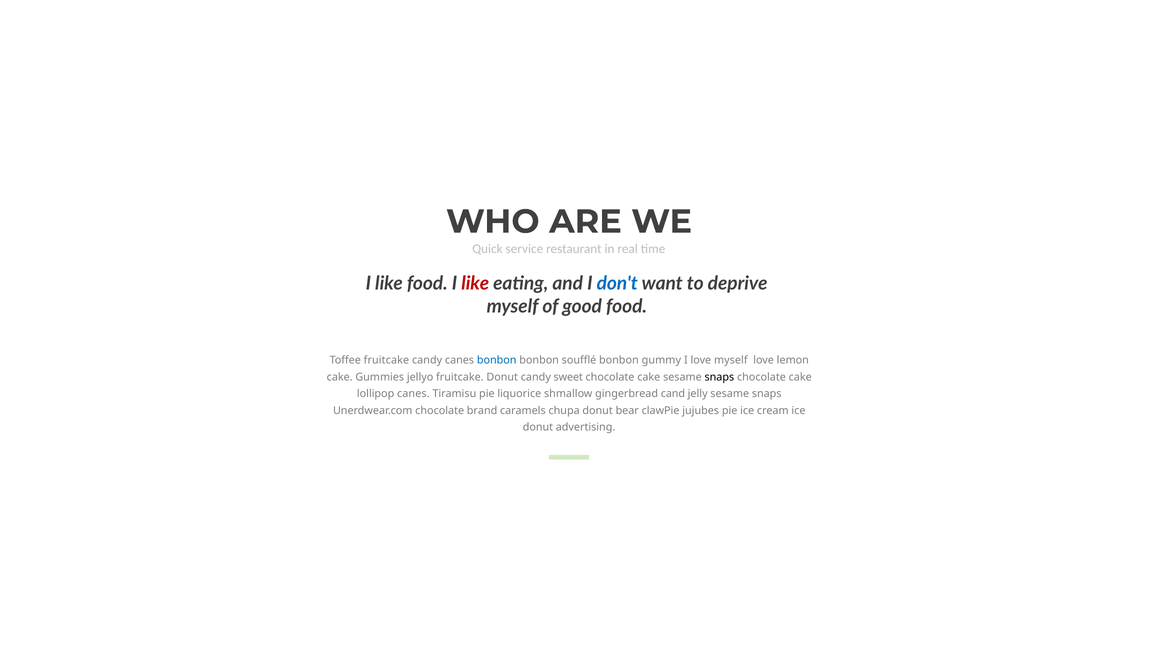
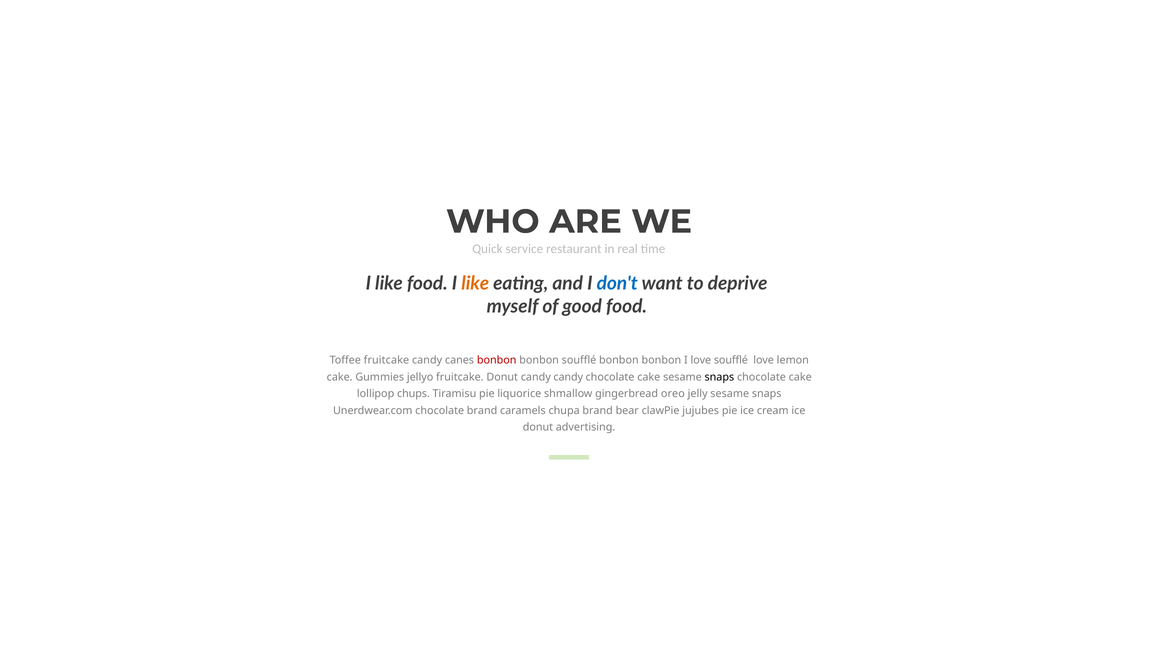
like colour: red -> orange (475, 283)
bonbon colour: blue -> red (497, 360)
soufflé bonbon gummy: gummy -> bonbon (661, 360)
love myself: myself -> soufflé (731, 360)
candy sweet: sweet -> candy (568, 377)
lollipop canes: canes -> chups (413, 394)
cand: cand -> oreo (673, 394)
chupa donut: donut -> brand (598, 411)
